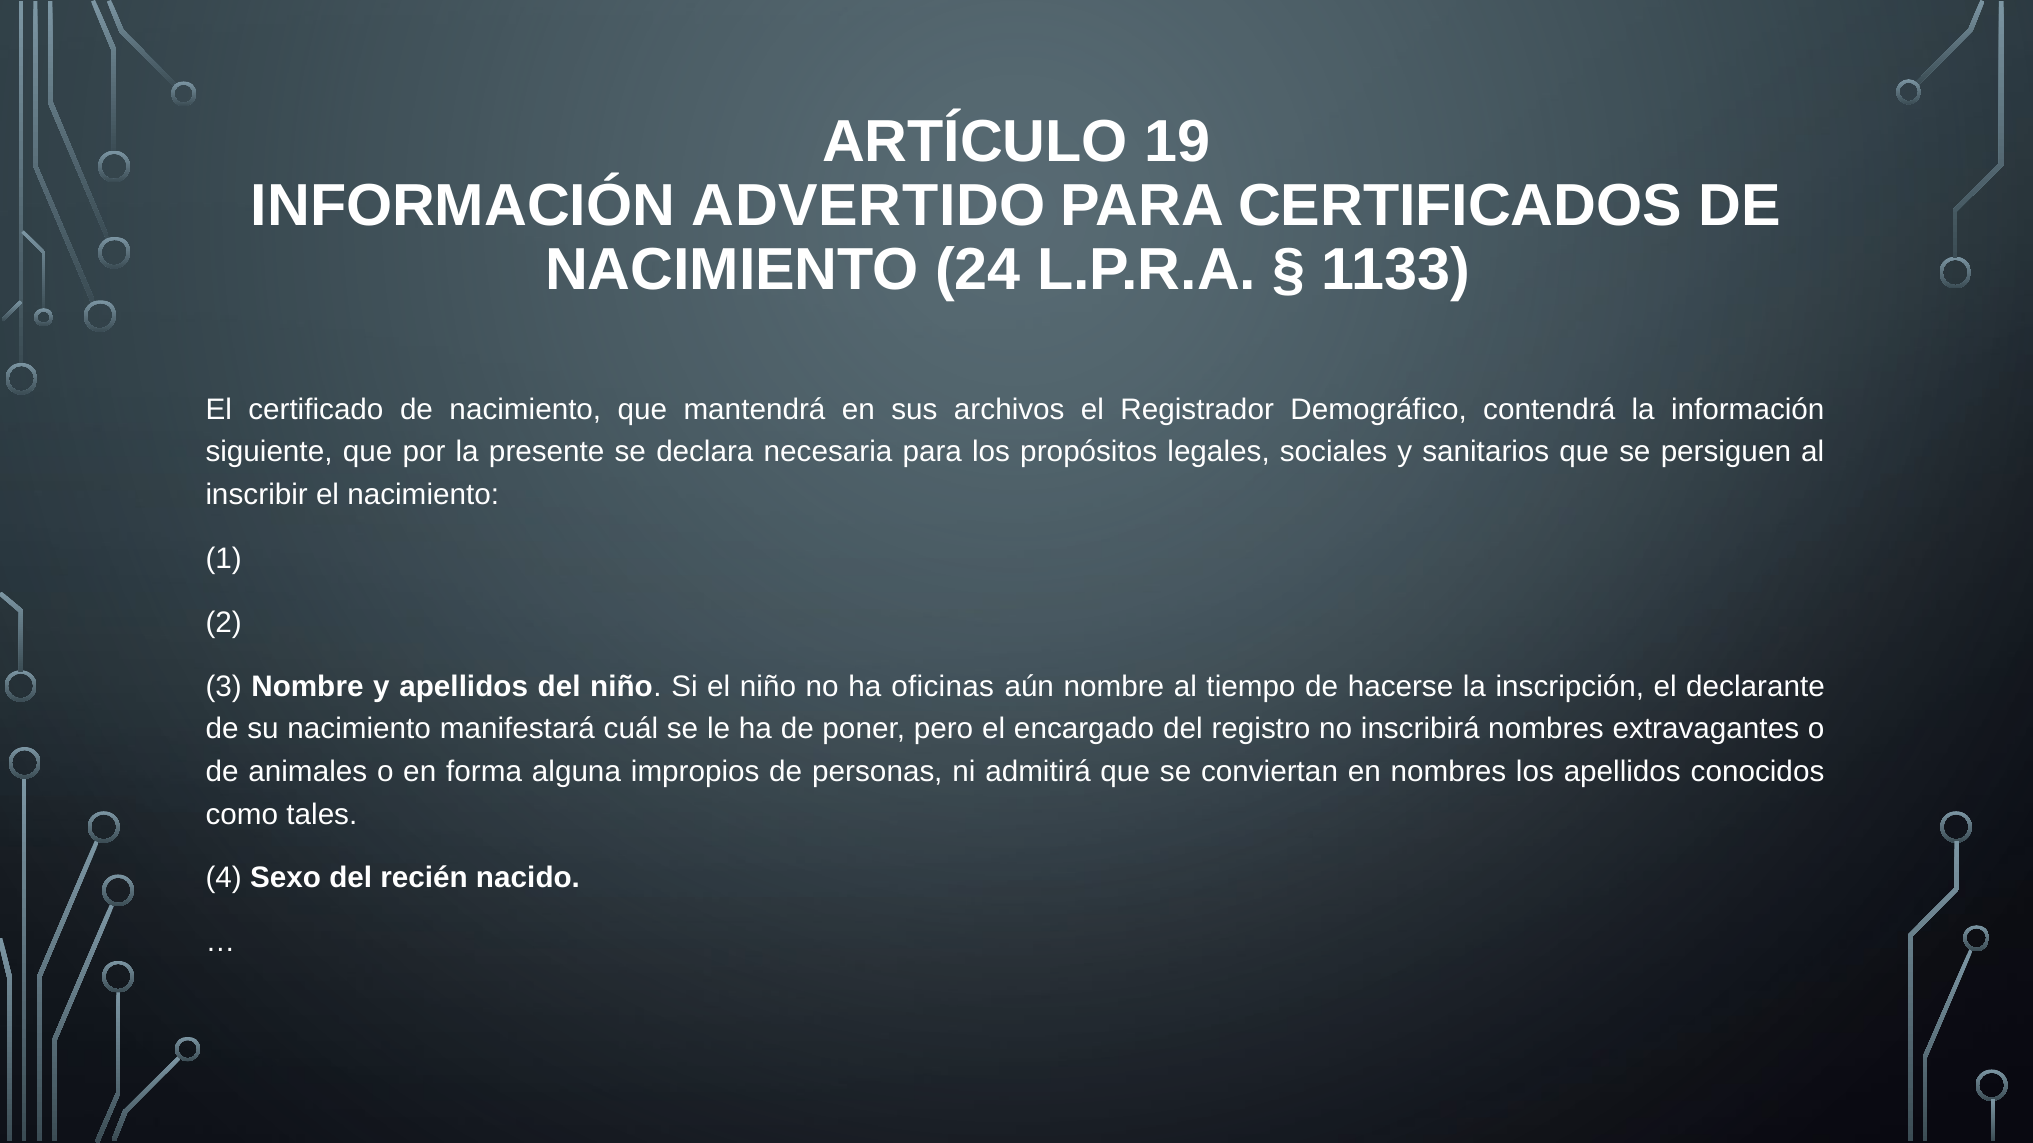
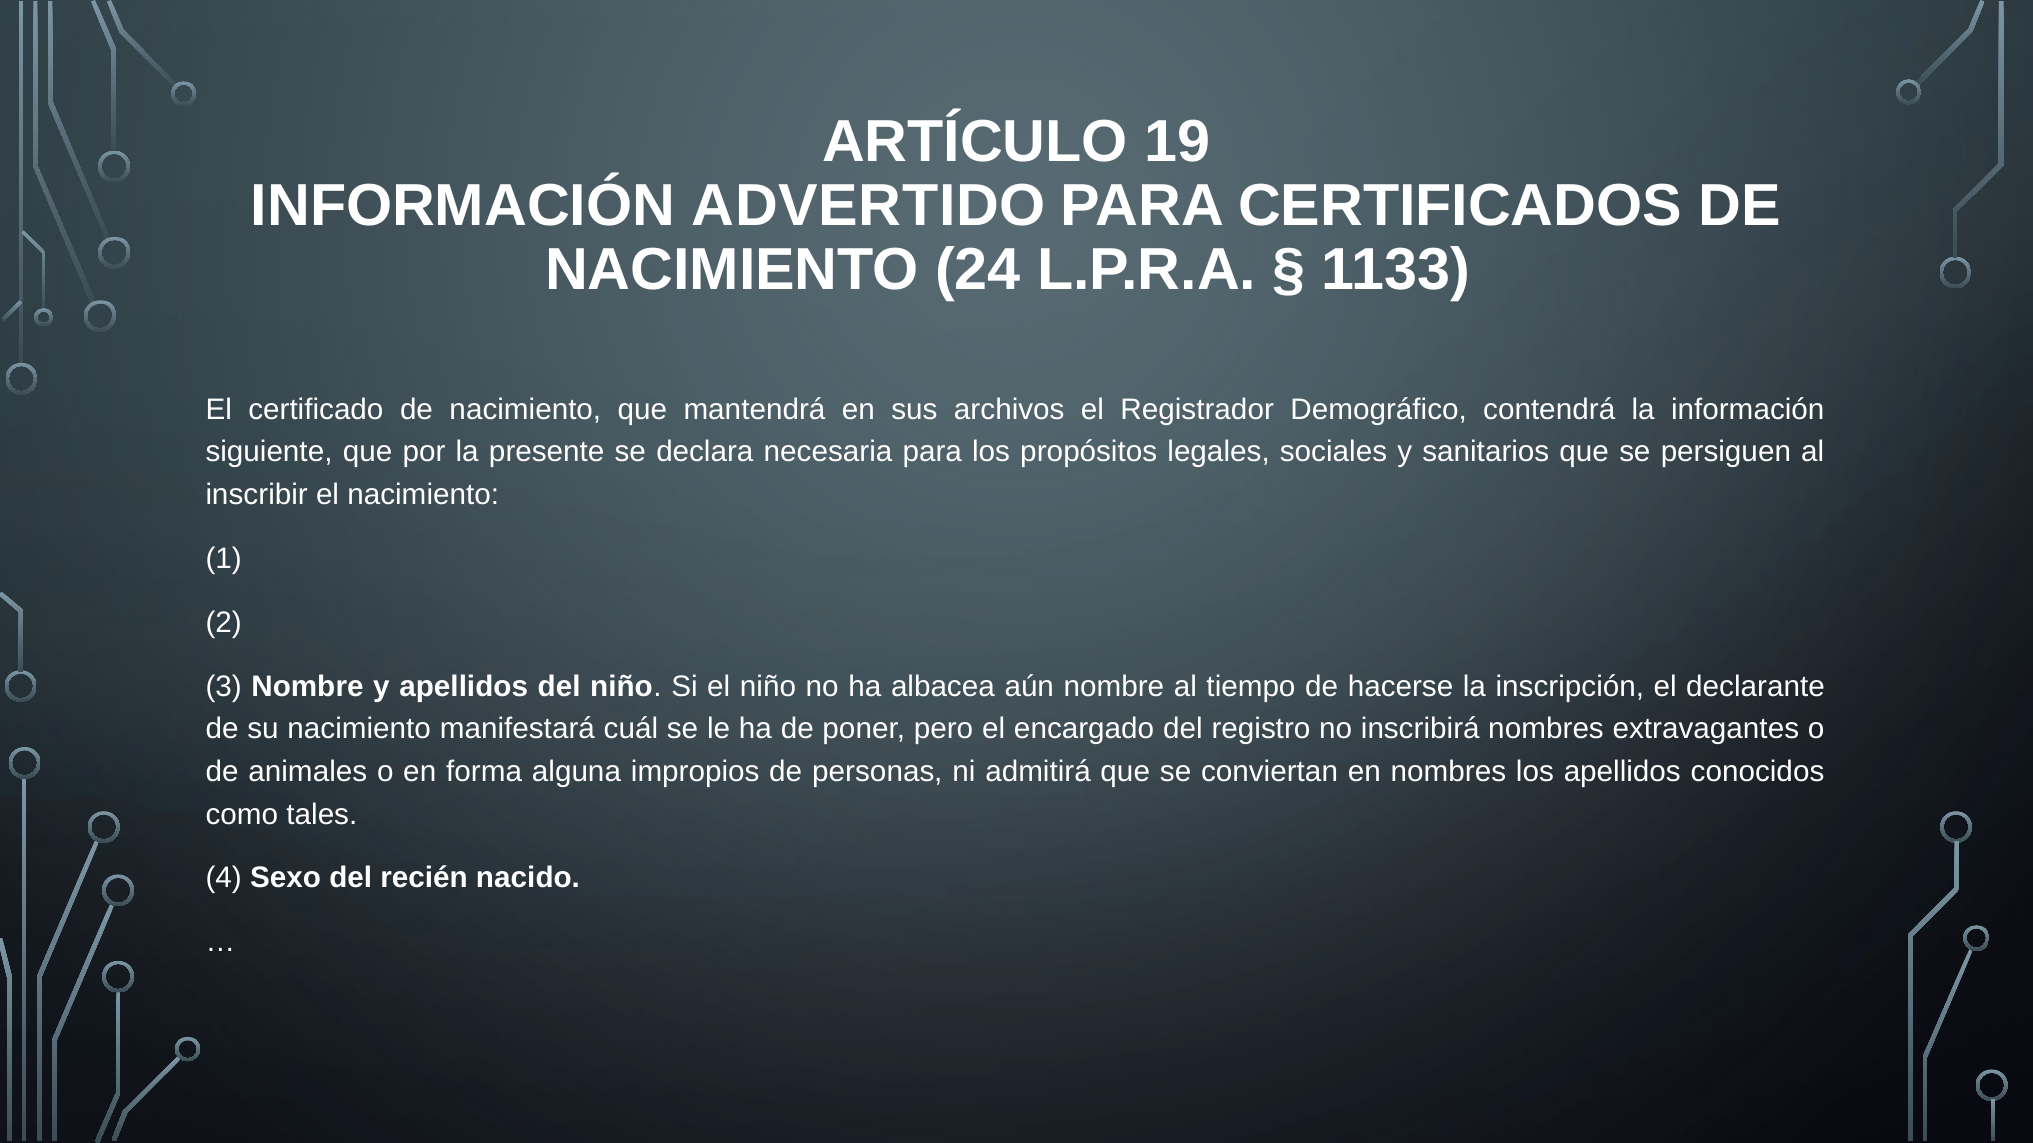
oficinas: oficinas -> albacea (943, 687)
